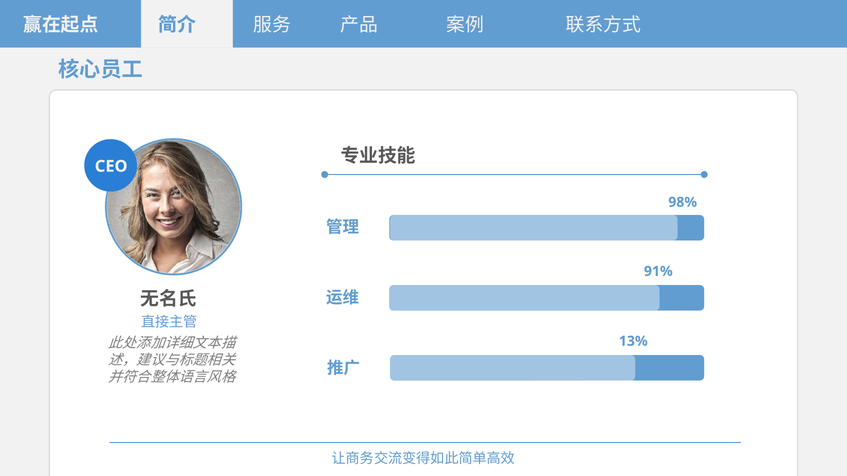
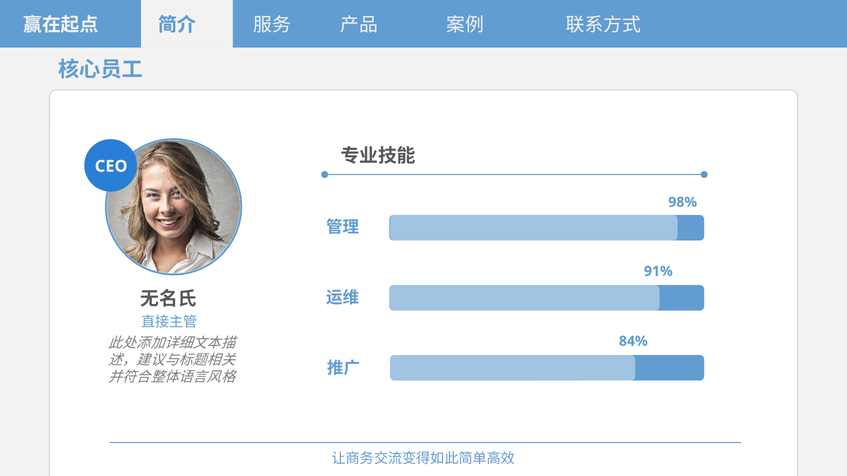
13%: 13% -> 84% (633, 341)
